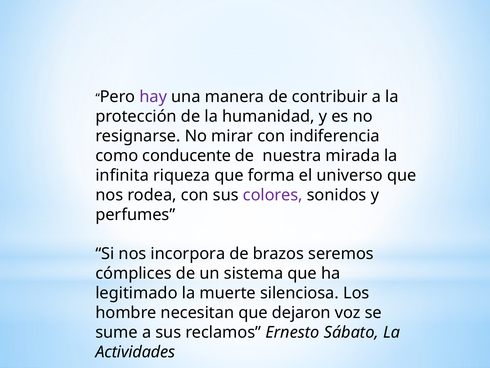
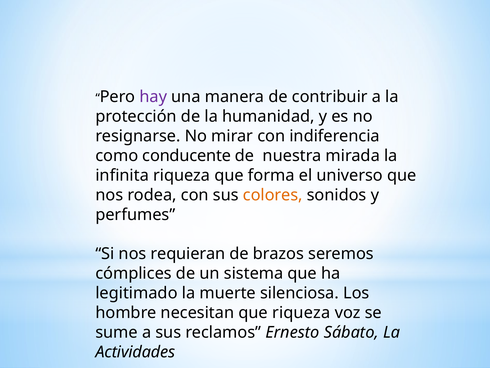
colores colour: purple -> orange (273, 195)
incorpora: incorpora -> requieran (188, 254)
que dejaron: dejaron -> riqueza (301, 312)
